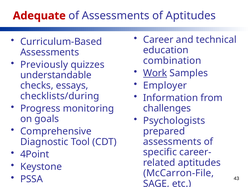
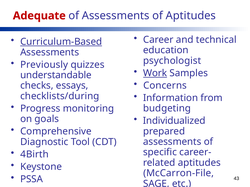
Curriculum-Based underline: none -> present (61, 42)
combination: combination -> psychologist (172, 61)
Employer: Employer -> Concerns (165, 86)
challenges: challenges -> budgeting (167, 109)
Psychologists: Psychologists -> Individualized (174, 121)
4Point: 4Point -> 4Birth (35, 155)
